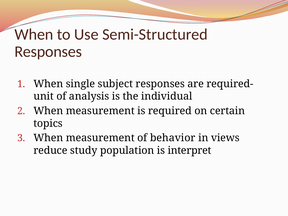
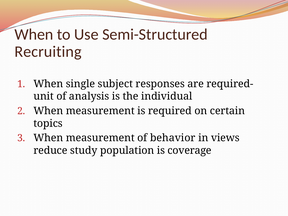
Responses: Responses -> Recruiting (48, 52)
interpret: interpret -> coverage (190, 150)
